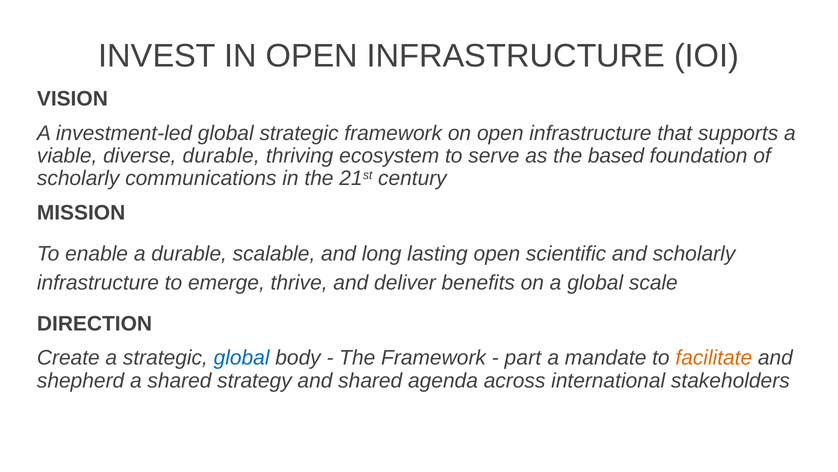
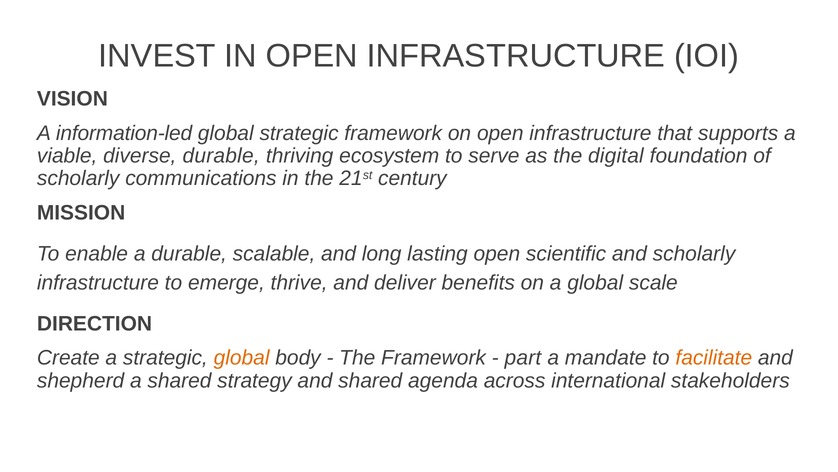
investment-led: investment-led -> information-led (124, 133)
based: based -> digital (616, 156)
global colour: blue -> orange (242, 358)
